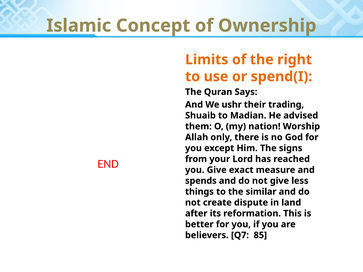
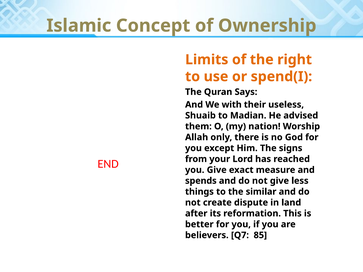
ushr: ushr -> with (232, 105)
trading: trading -> useless (286, 105)
